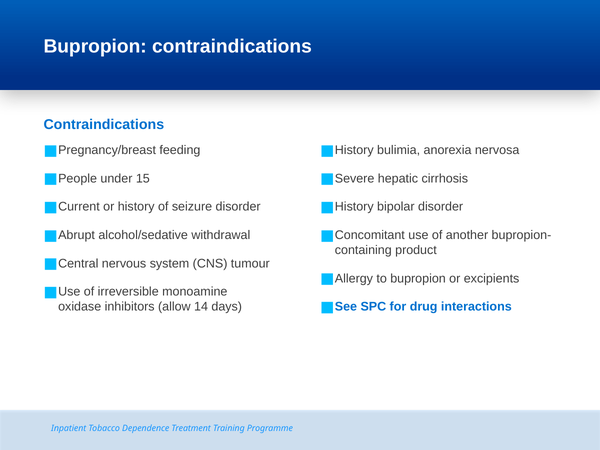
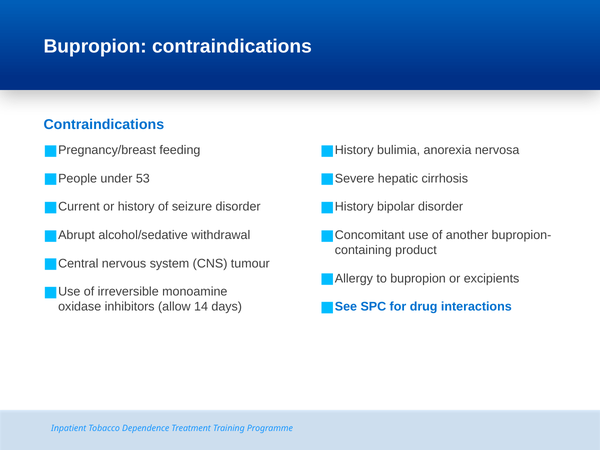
15: 15 -> 53 (143, 179)
